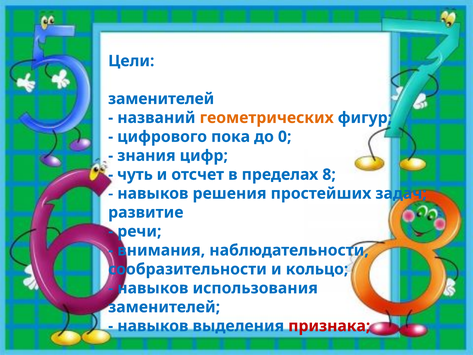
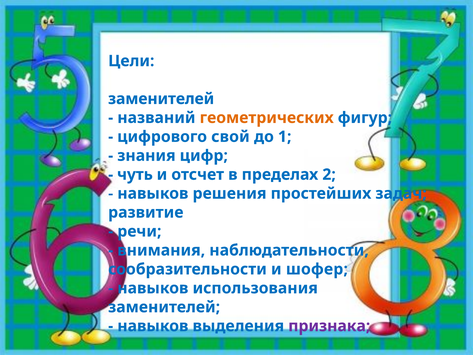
пока: пока -> свой (230, 137)
0: 0 -> 1 (285, 137)
8: 8 -> 2 (329, 174)
кольцо: кольцо -> шофер (317, 269)
признака colour: red -> purple (329, 326)
